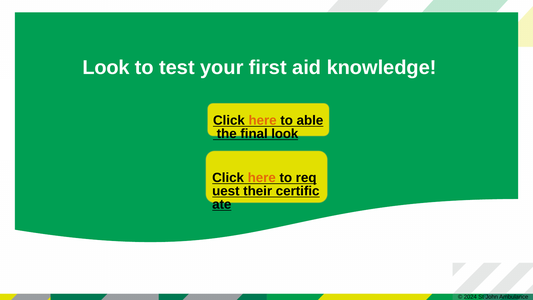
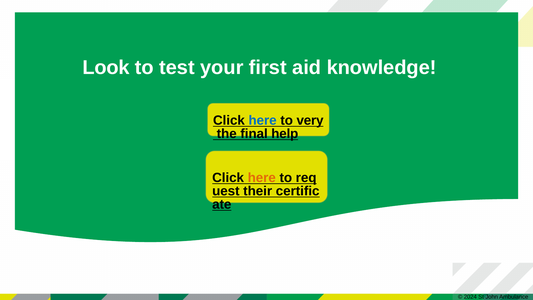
here colour: orange -> blue (263, 120)
able: able -> very (310, 120)
final look: look -> help (285, 134)
